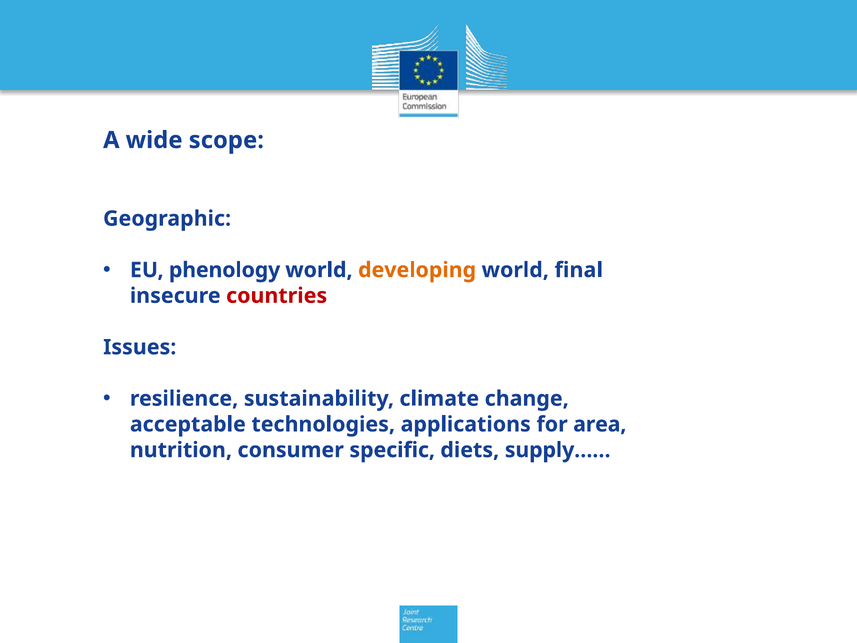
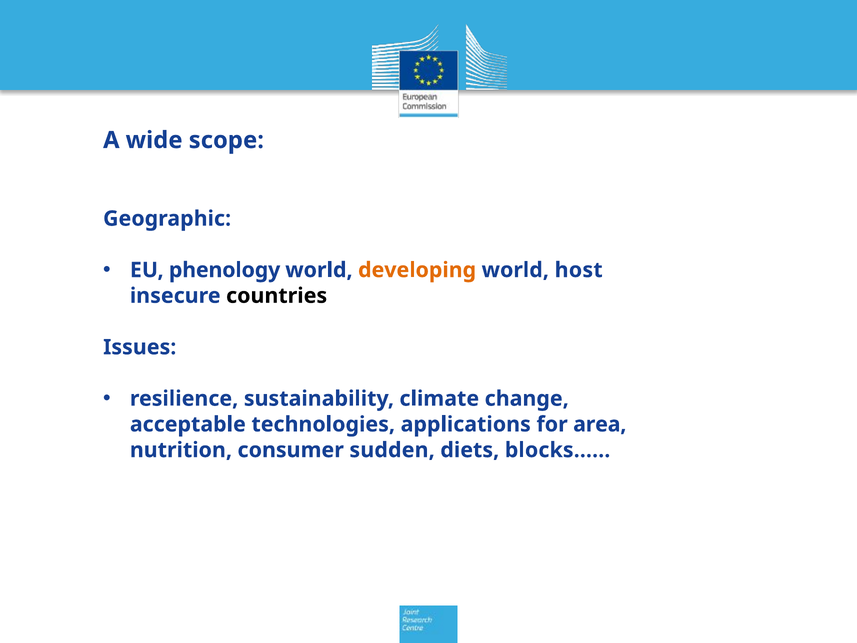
final: final -> host (579, 270)
countries colour: red -> black (277, 296)
specific: specific -> sudden (392, 450)
supply……: supply…… -> blocks…… (558, 450)
